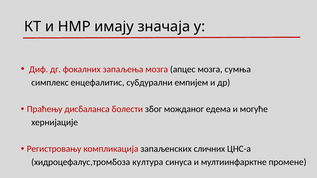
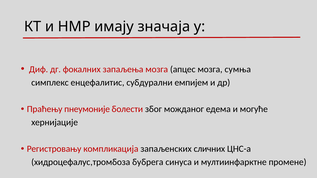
дисбаланса: дисбаланса -> пнеумоније (87, 109)
култура: култура -> бубрега (148, 162)
